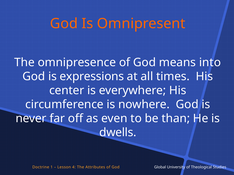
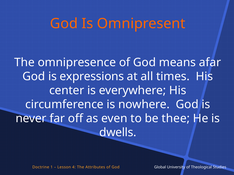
into: into -> afar (210, 63)
than: than -> thee (176, 119)
